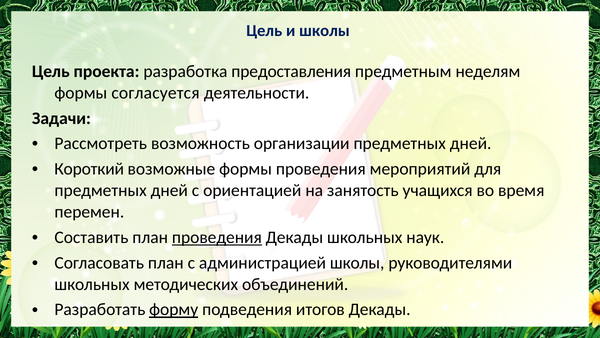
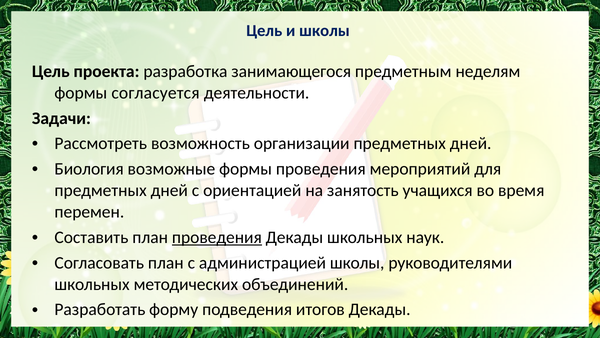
предоставления: предоставления -> занимающегося (291, 71)
Короткий: Короткий -> Биология (89, 169)
форму underline: present -> none (174, 309)
